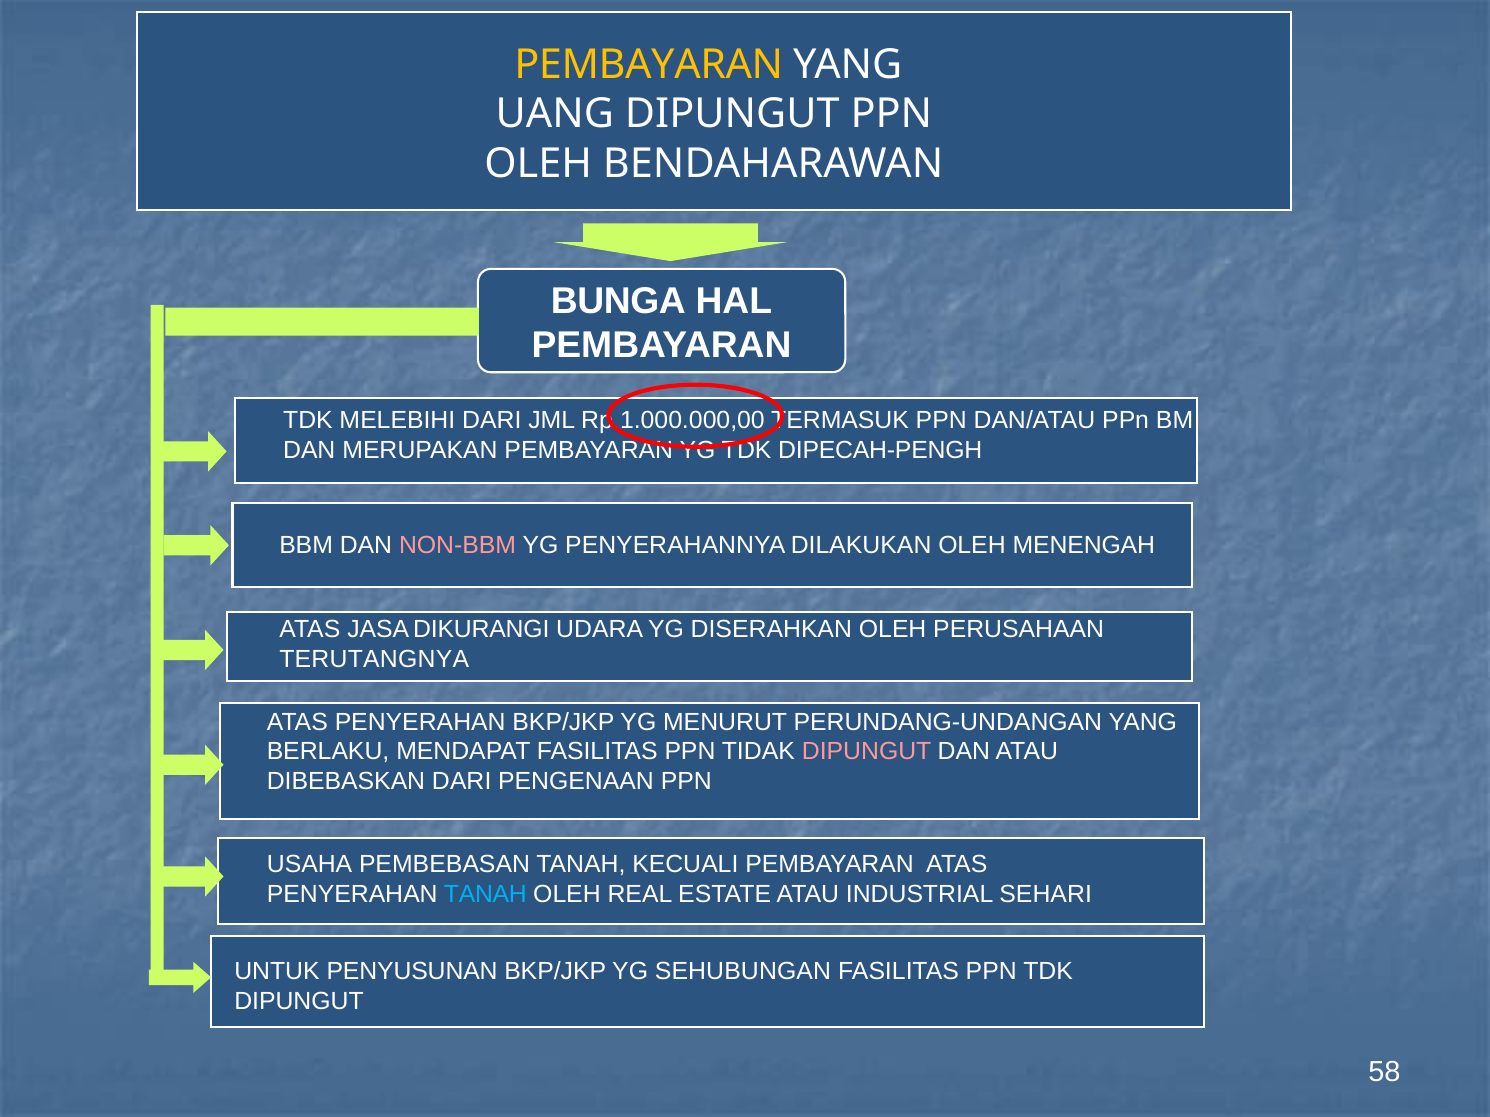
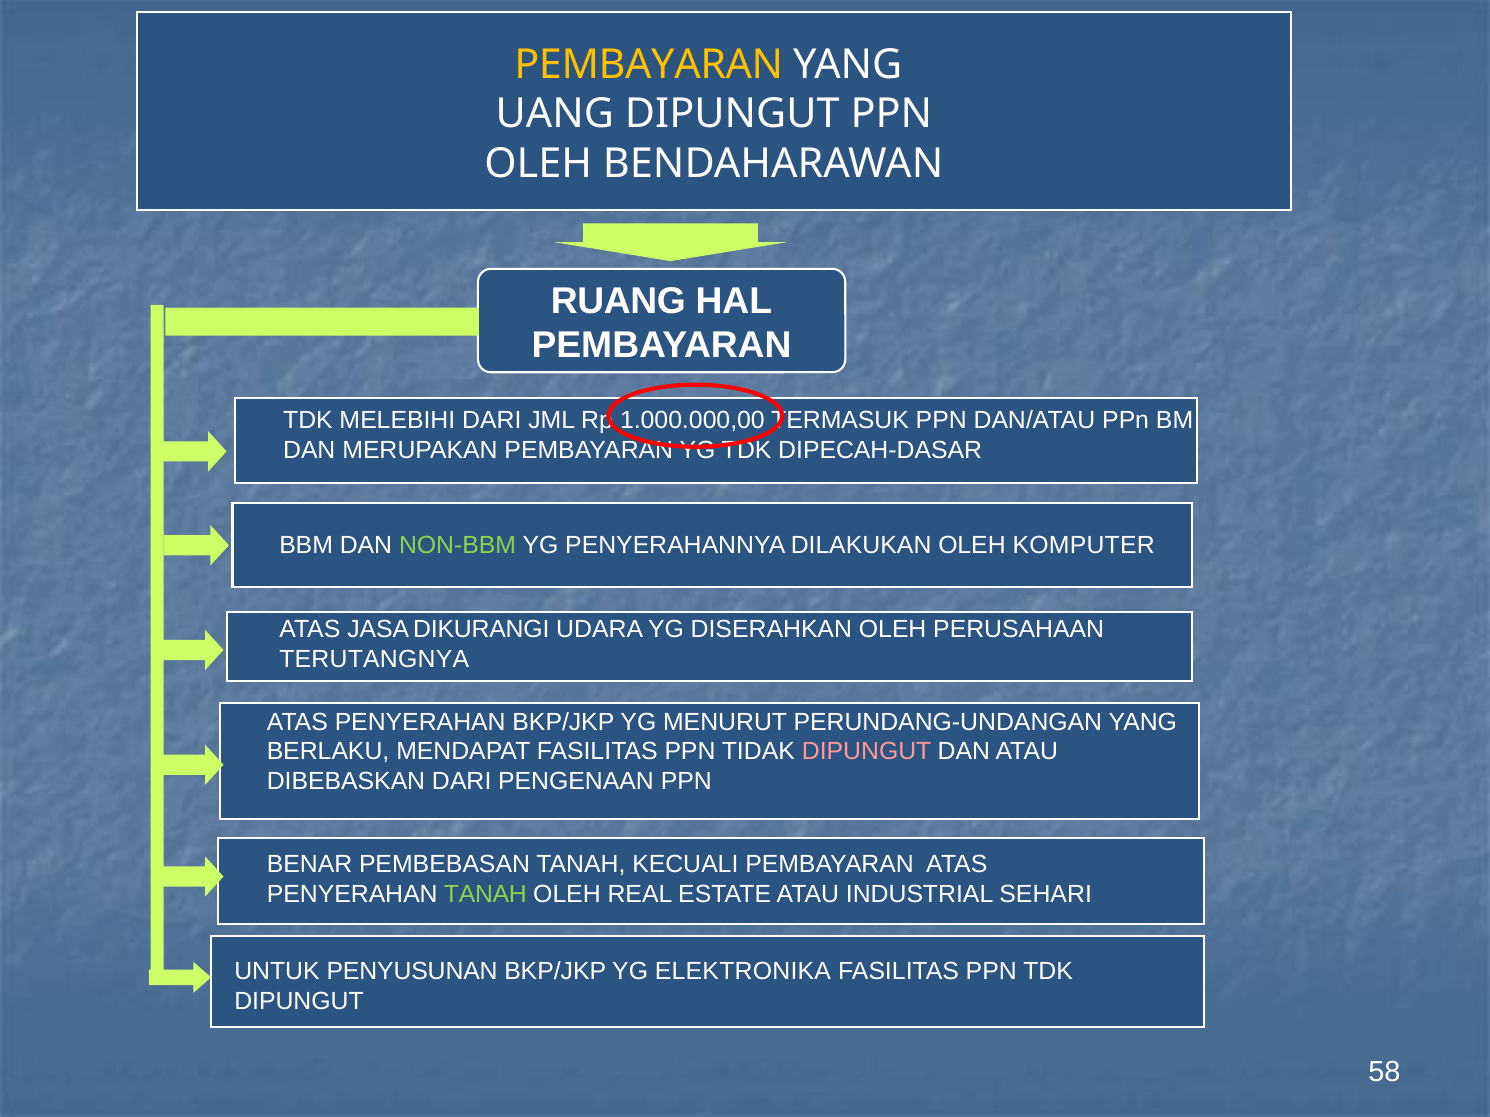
BUNGA: BUNGA -> RUANG (618, 301)
DIPECAH-PENGH: DIPECAH-PENGH -> DIPECAH-DASAR (880, 450)
NON-BBM colour: pink -> light green (458, 546)
MENENGAH: MENENGAH -> KOMPUTER (1084, 546)
USAHA: USAHA -> BENAR (310, 865)
TANAH colour: light blue -> light green (485, 895)
SEHUBUNGAN: SEHUBUNGAN -> ELEKTRONIKA (743, 972)
